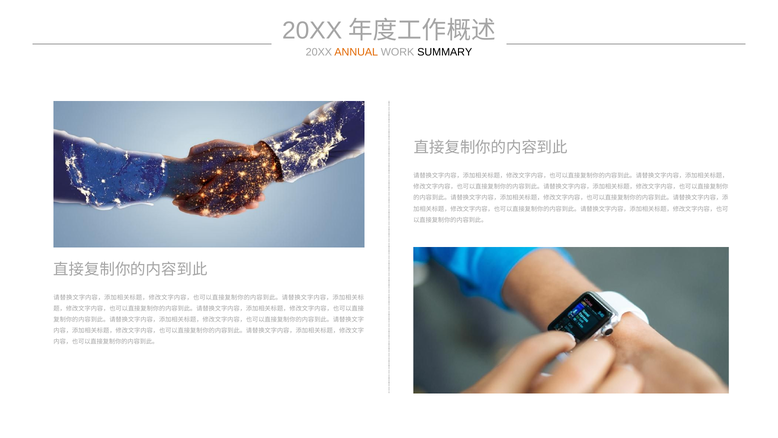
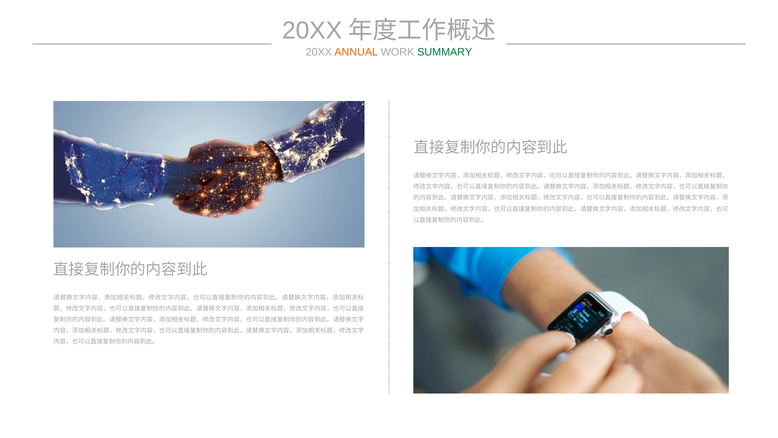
SUMMARY colour: black -> green (445, 52)
